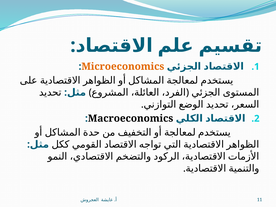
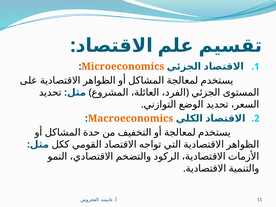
Macroeconomics colour: black -> orange (131, 118)
